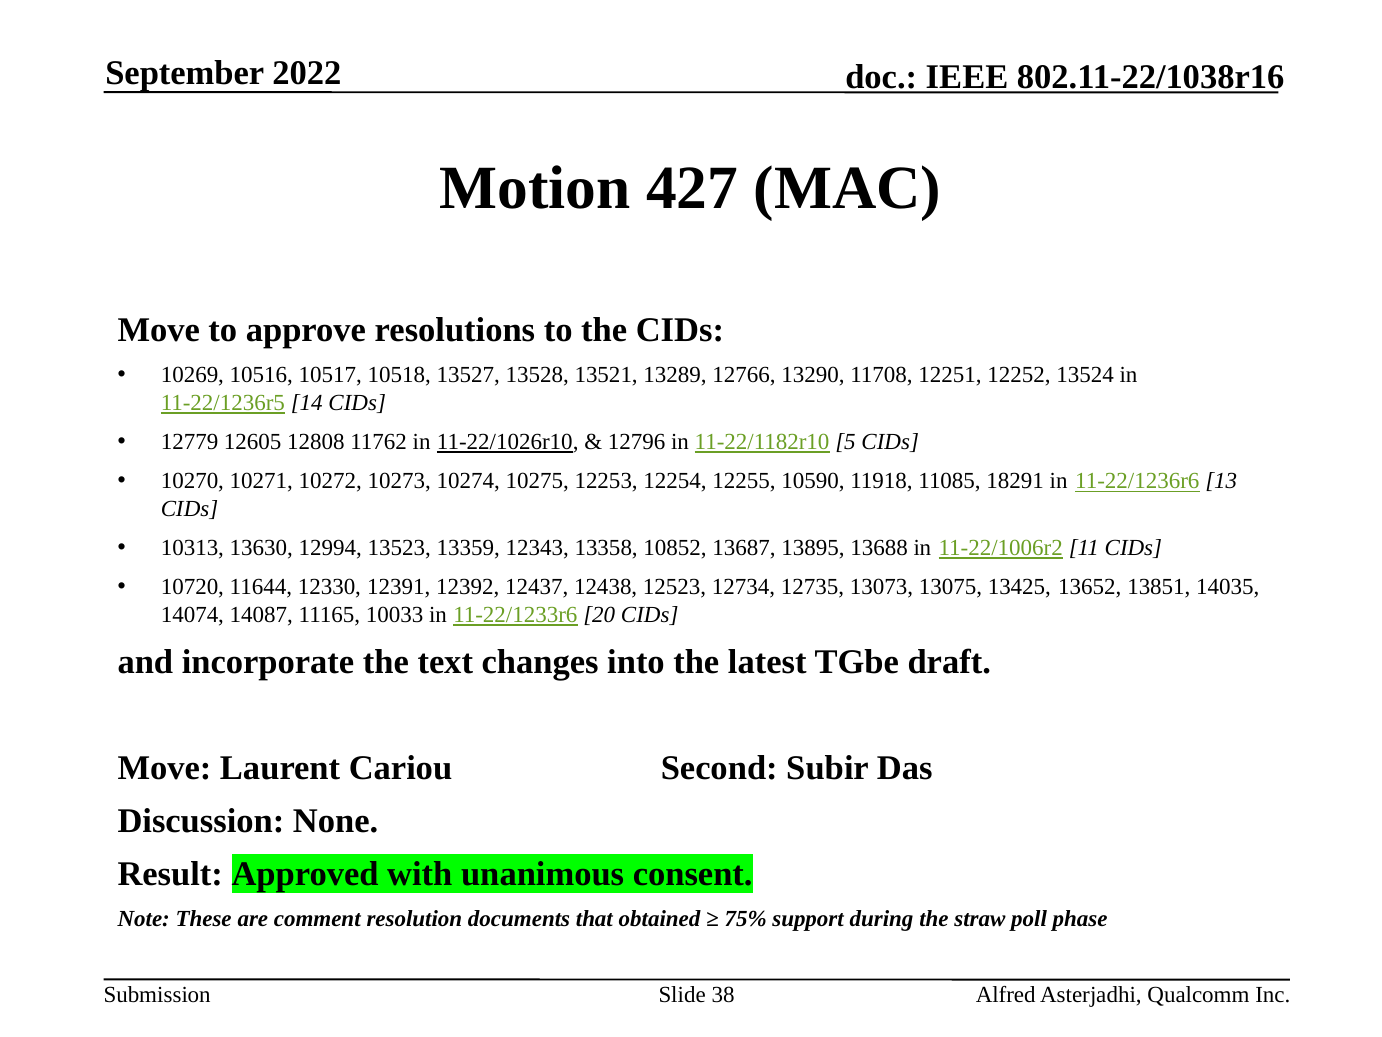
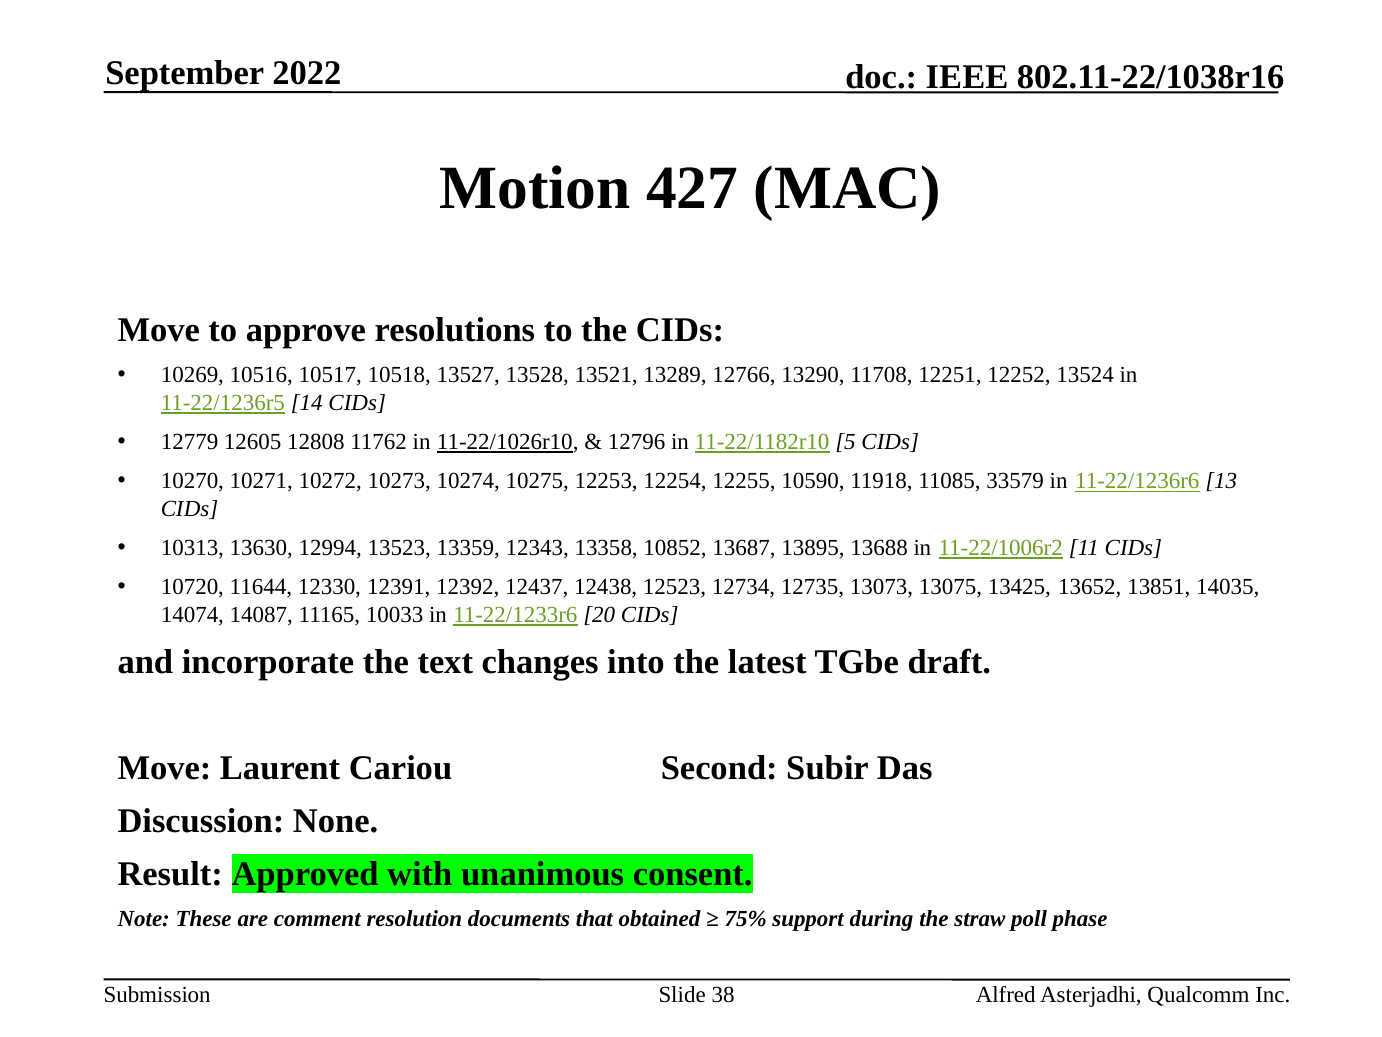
18291: 18291 -> 33579 (1015, 481)
